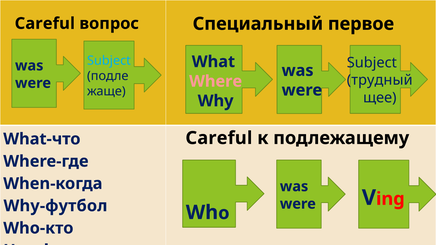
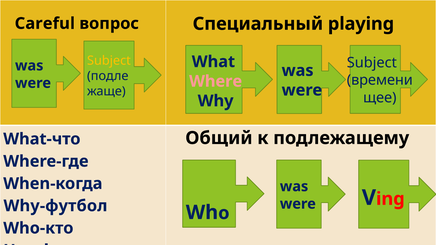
первое: первое -> playing (361, 24)
Subject colour: light blue -> yellow (109, 61)
трудный: трудный -> времени (380, 80)
Careful: Careful -> Общий (219, 138)
